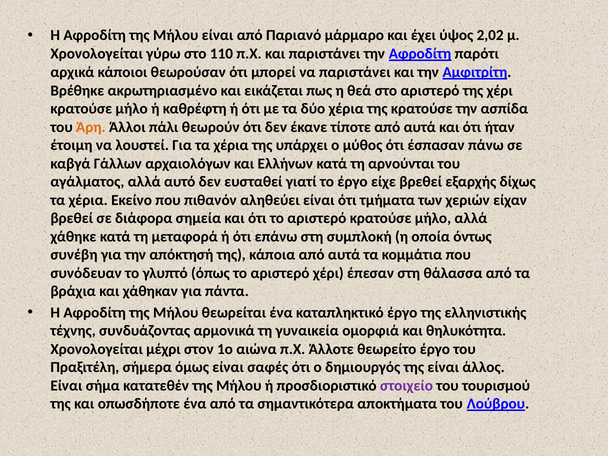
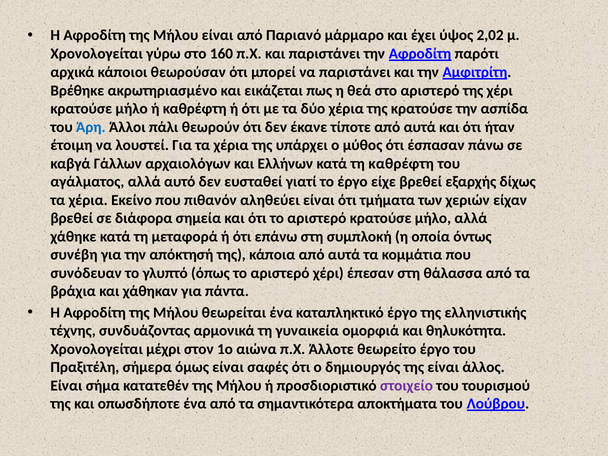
110: 110 -> 160 (221, 54)
Άρη colour: orange -> blue (91, 127)
τη αρνούνται: αρνούνται -> καθρέφτη (401, 164)
